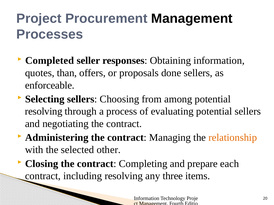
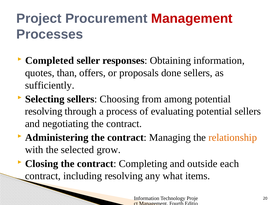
Management colour: black -> red (192, 18)
enforceable: enforceable -> sufficiently (50, 85)
other: other -> grow (109, 150)
prepare: prepare -> outside (202, 164)
three: three -> what (173, 176)
